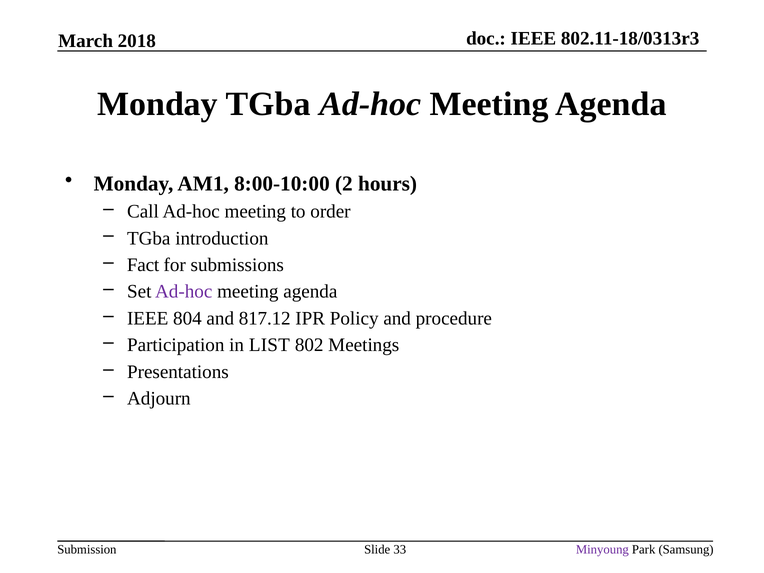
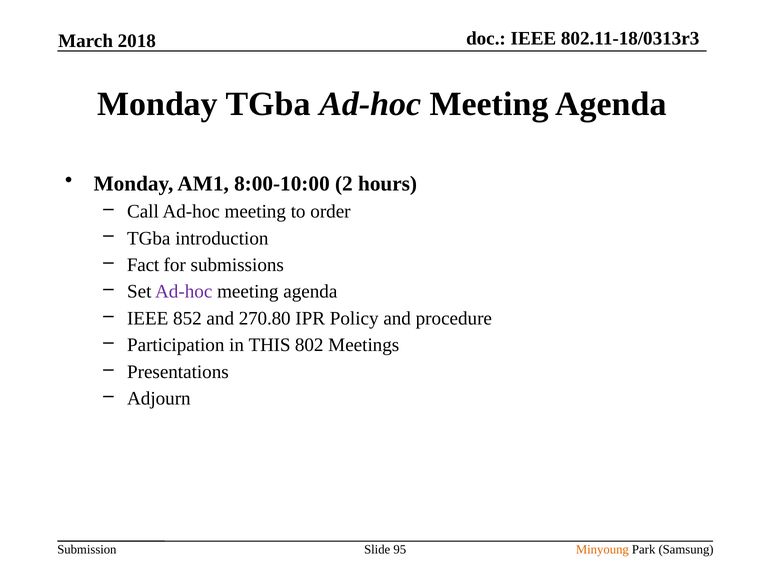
804: 804 -> 852 (187, 318)
817.12: 817.12 -> 270.80 (265, 318)
LIST: LIST -> THIS (270, 345)
33: 33 -> 95 (400, 550)
Minyoung colour: purple -> orange (602, 550)
